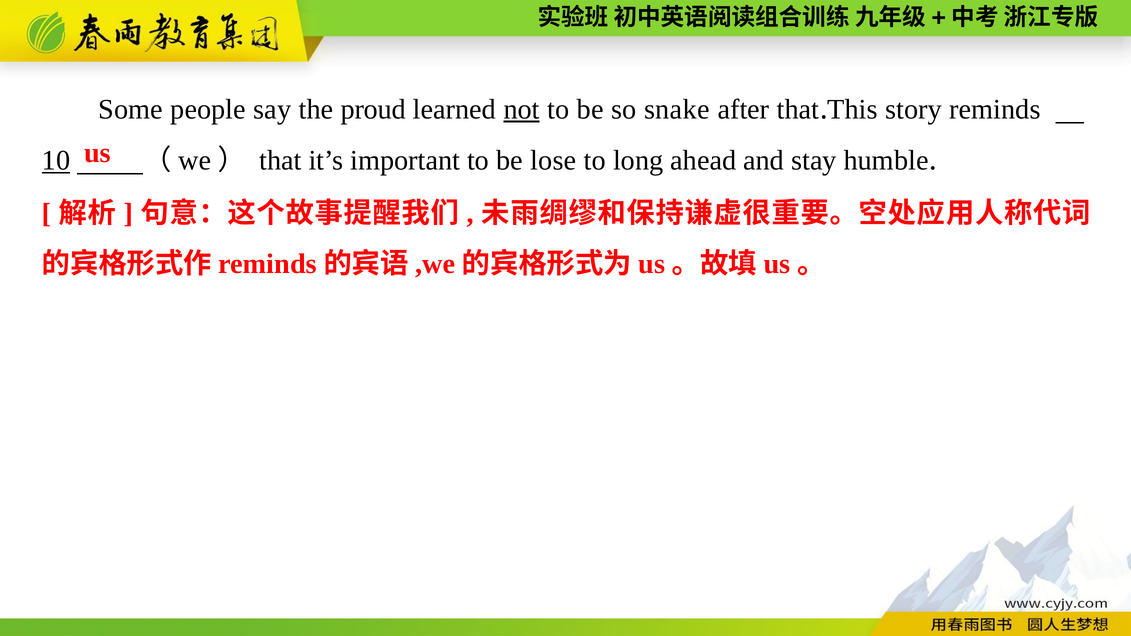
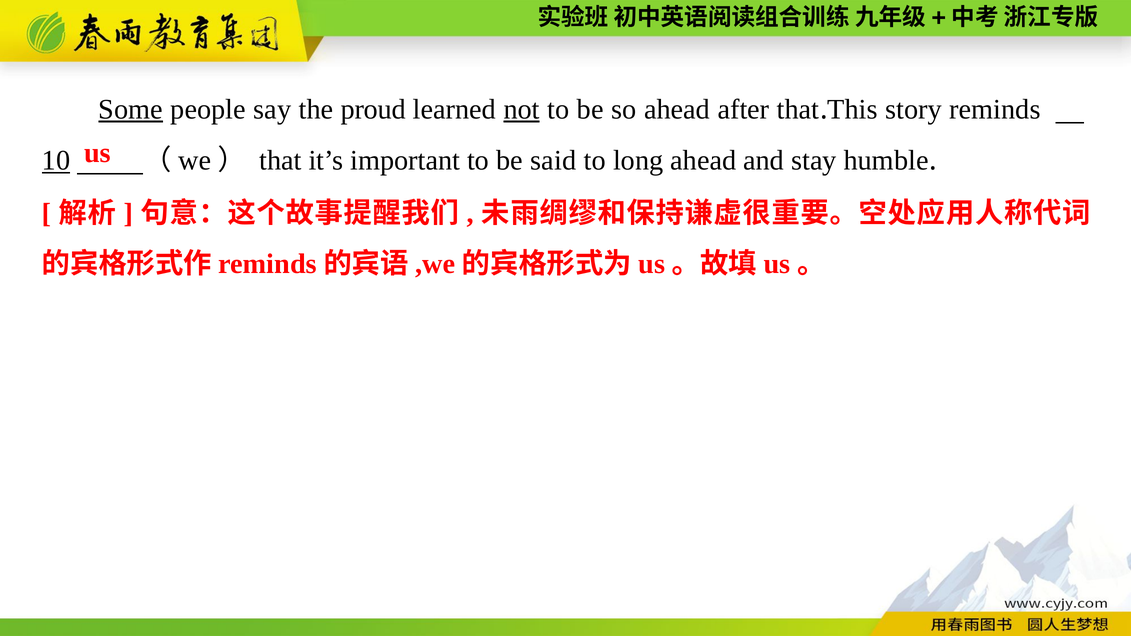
Some underline: none -> present (131, 109)
so snake: snake -> ahead (677, 109)
lose: lose -> said (553, 160)
